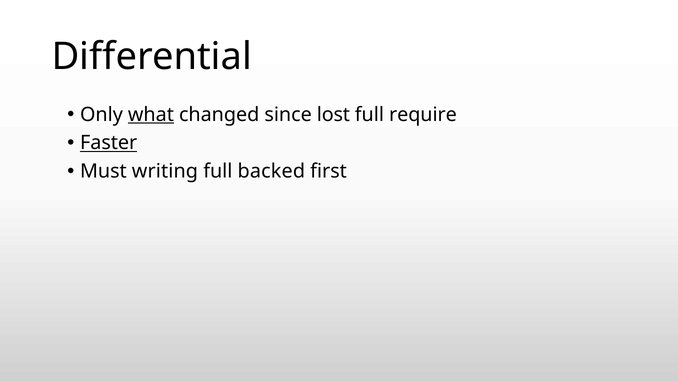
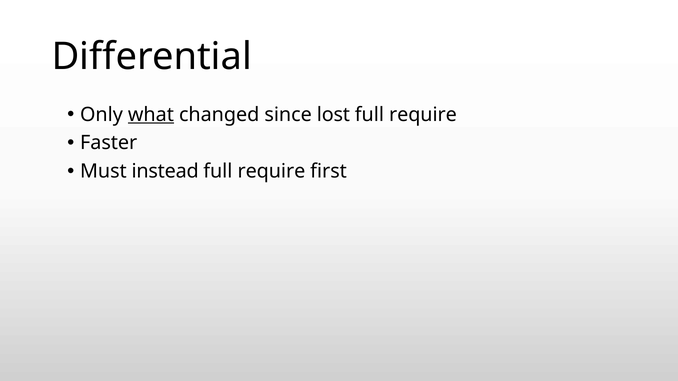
Faster underline: present -> none (109, 143)
writing: writing -> instead (165, 171)
backed: backed -> require (271, 171)
